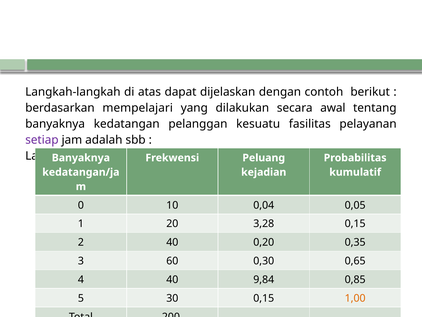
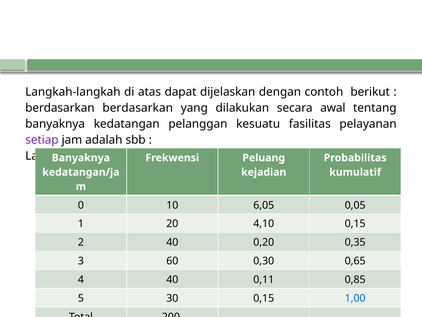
berdasarkan mempelajari: mempelajari -> berdasarkan (138, 108)
0,04: 0,04 -> 6,05 (264, 205)
3,28: 3,28 -> 4,10 (264, 223)
9,84: 9,84 -> 0,11 (264, 279)
1,00 colour: orange -> blue (355, 298)
